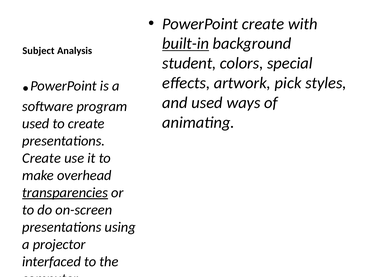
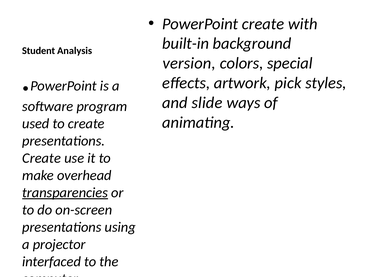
built-in underline: present -> none (186, 44)
Subject: Subject -> Student (39, 51)
student: student -> version (189, 63)
and used: used -> slide (207, 103)
